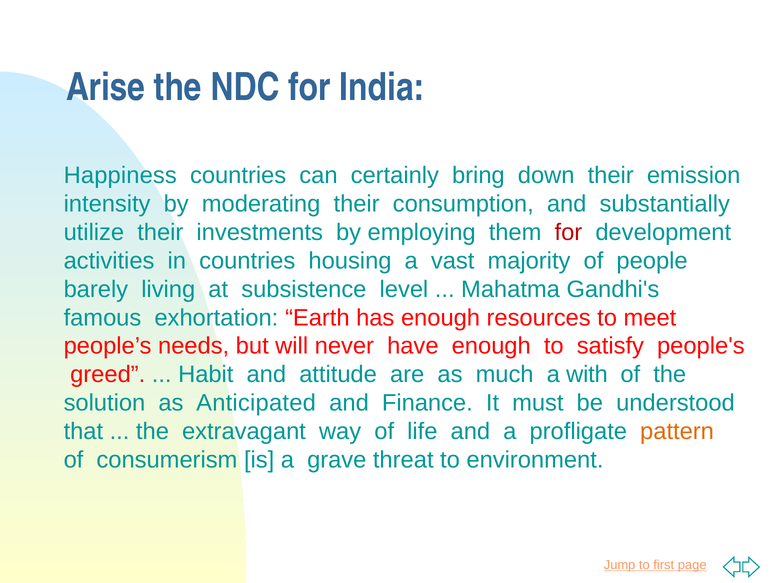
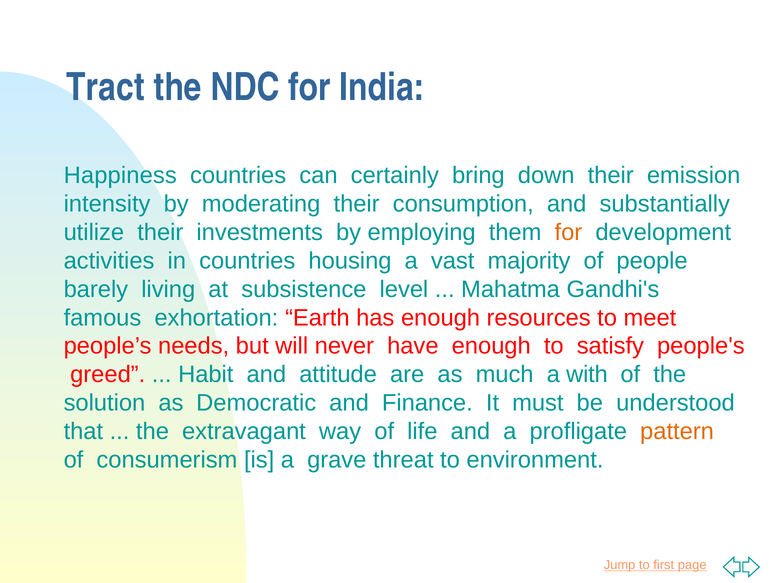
Arise: Arise -> Tract (105, 88)
for colour: red -> orange (568, 232)
Anticipated: Anticipated -> Democratic (256, 403)
